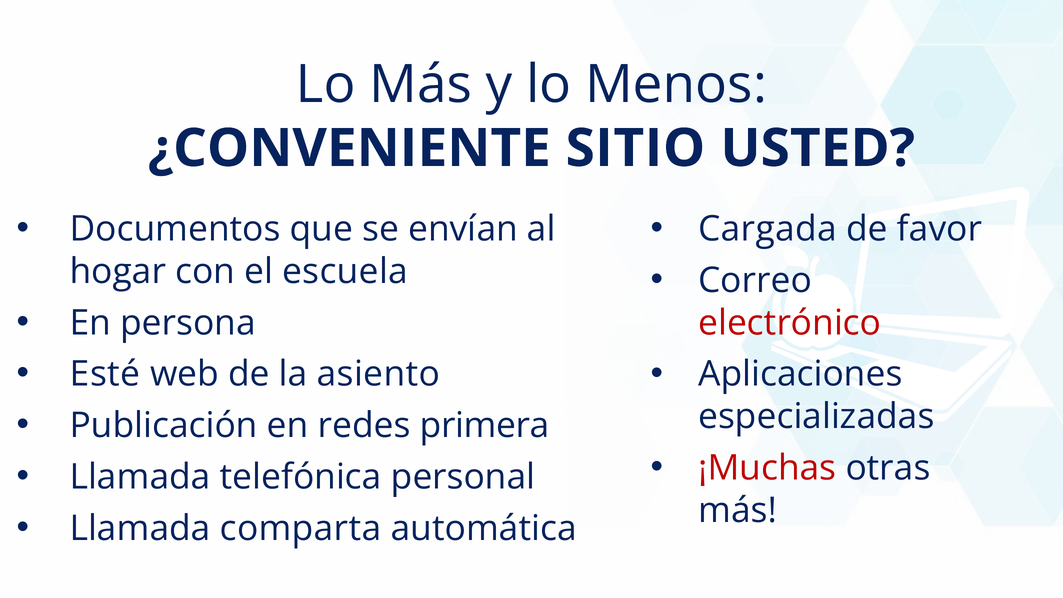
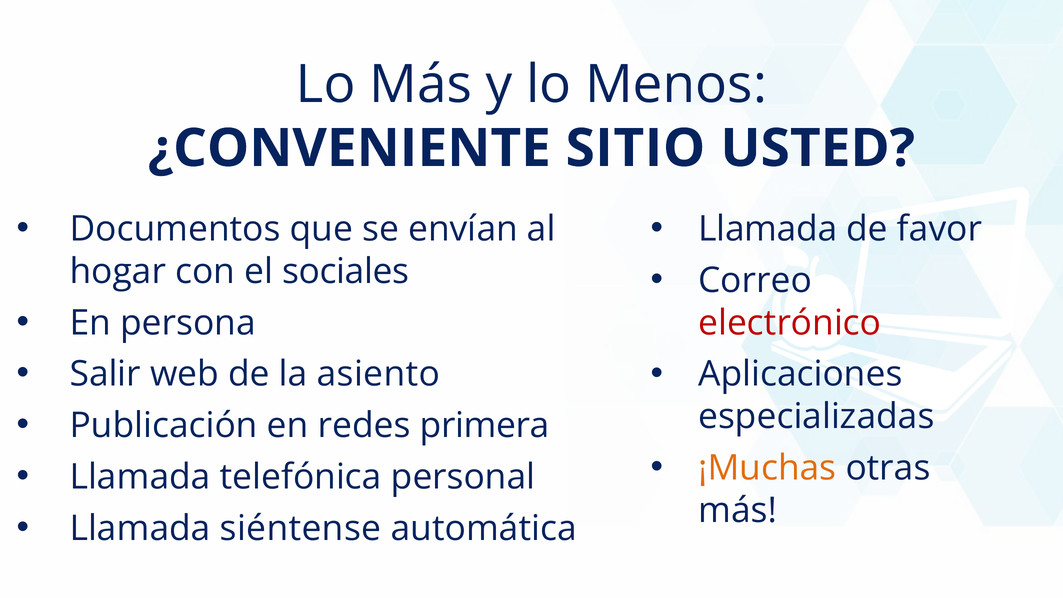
Cargada: Cargada -> Llamada (768, 229)
escuela: escuela -> sociales (346, 271)
Esté: Esté -> Salir (105, 374)
¡Muchas colour: red -> orange (767, 468)
comparta: comparta -> siéntense (300, 528)
